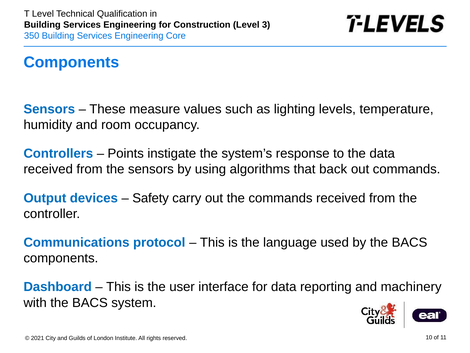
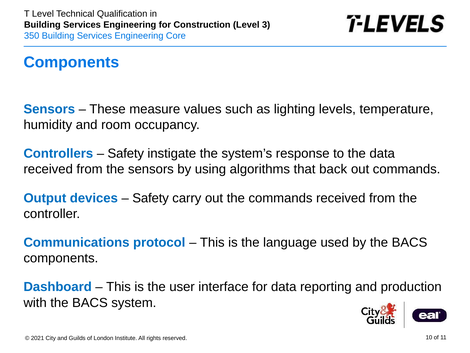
Points: Points -> Safety (126, 153)
machinery: machinery -> production (411, 287)
